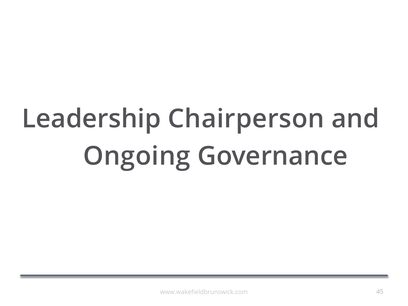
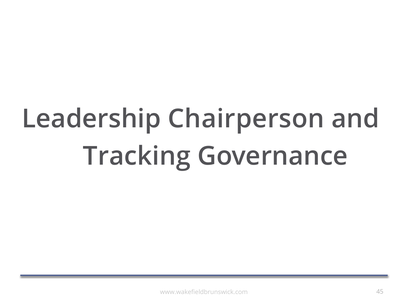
Ongoing: Ongoing -> Tracking (137, 156)
